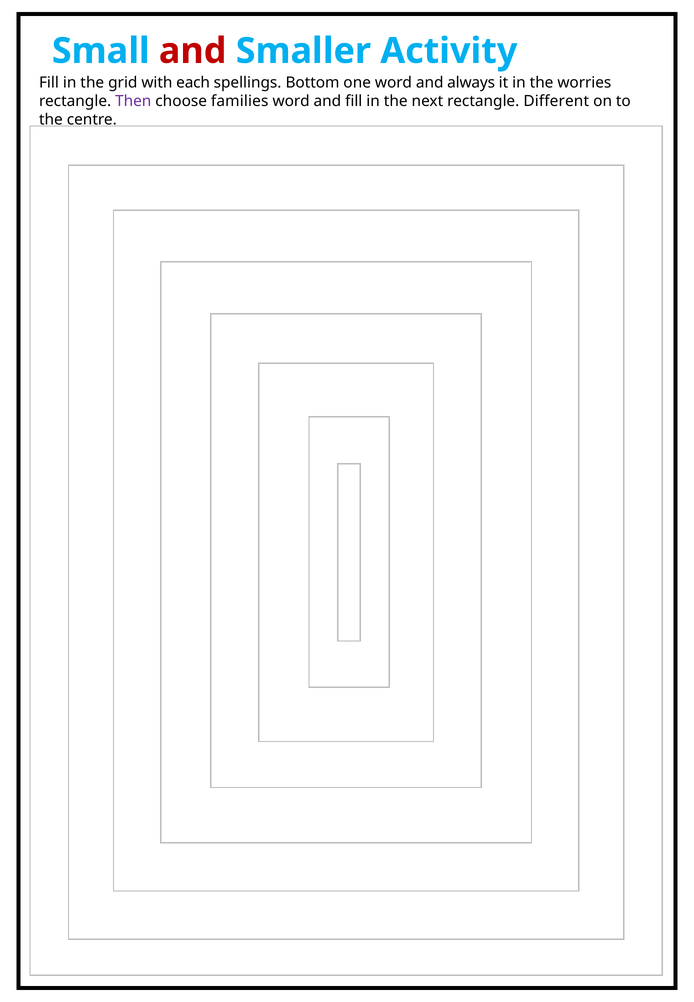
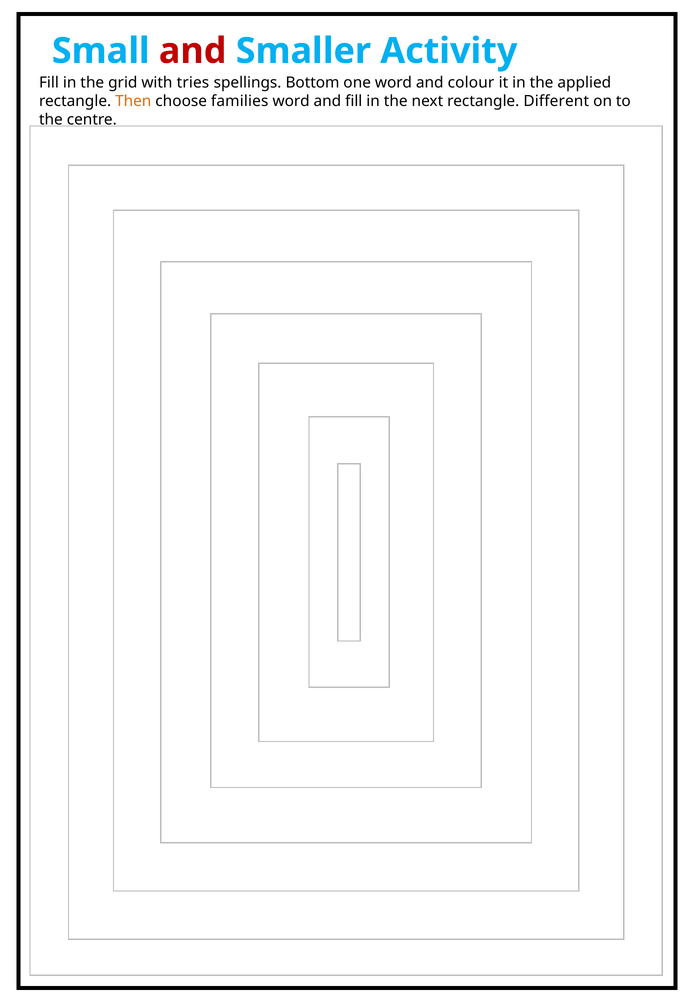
each: each -> tries (193, 82)
always: always -> colour (471, 82)
worries: worries -> applied (584, 82)
Then colour: purple -> orange (133, 101)
